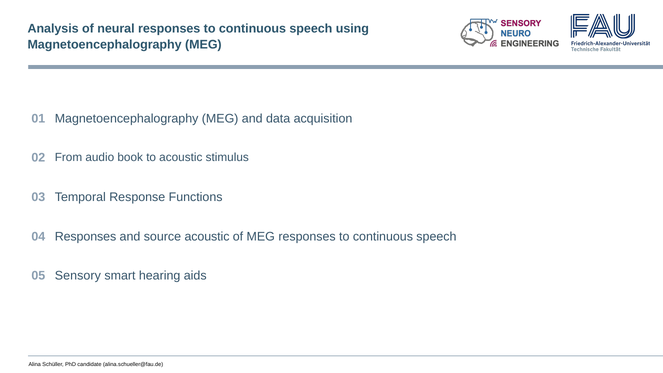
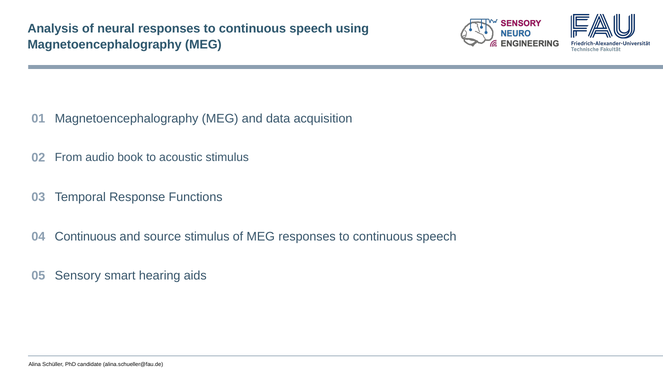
Responses: Responses -> Continuous (86, 236)
source acoustic: acoustic -> stimulus (207, 236)
